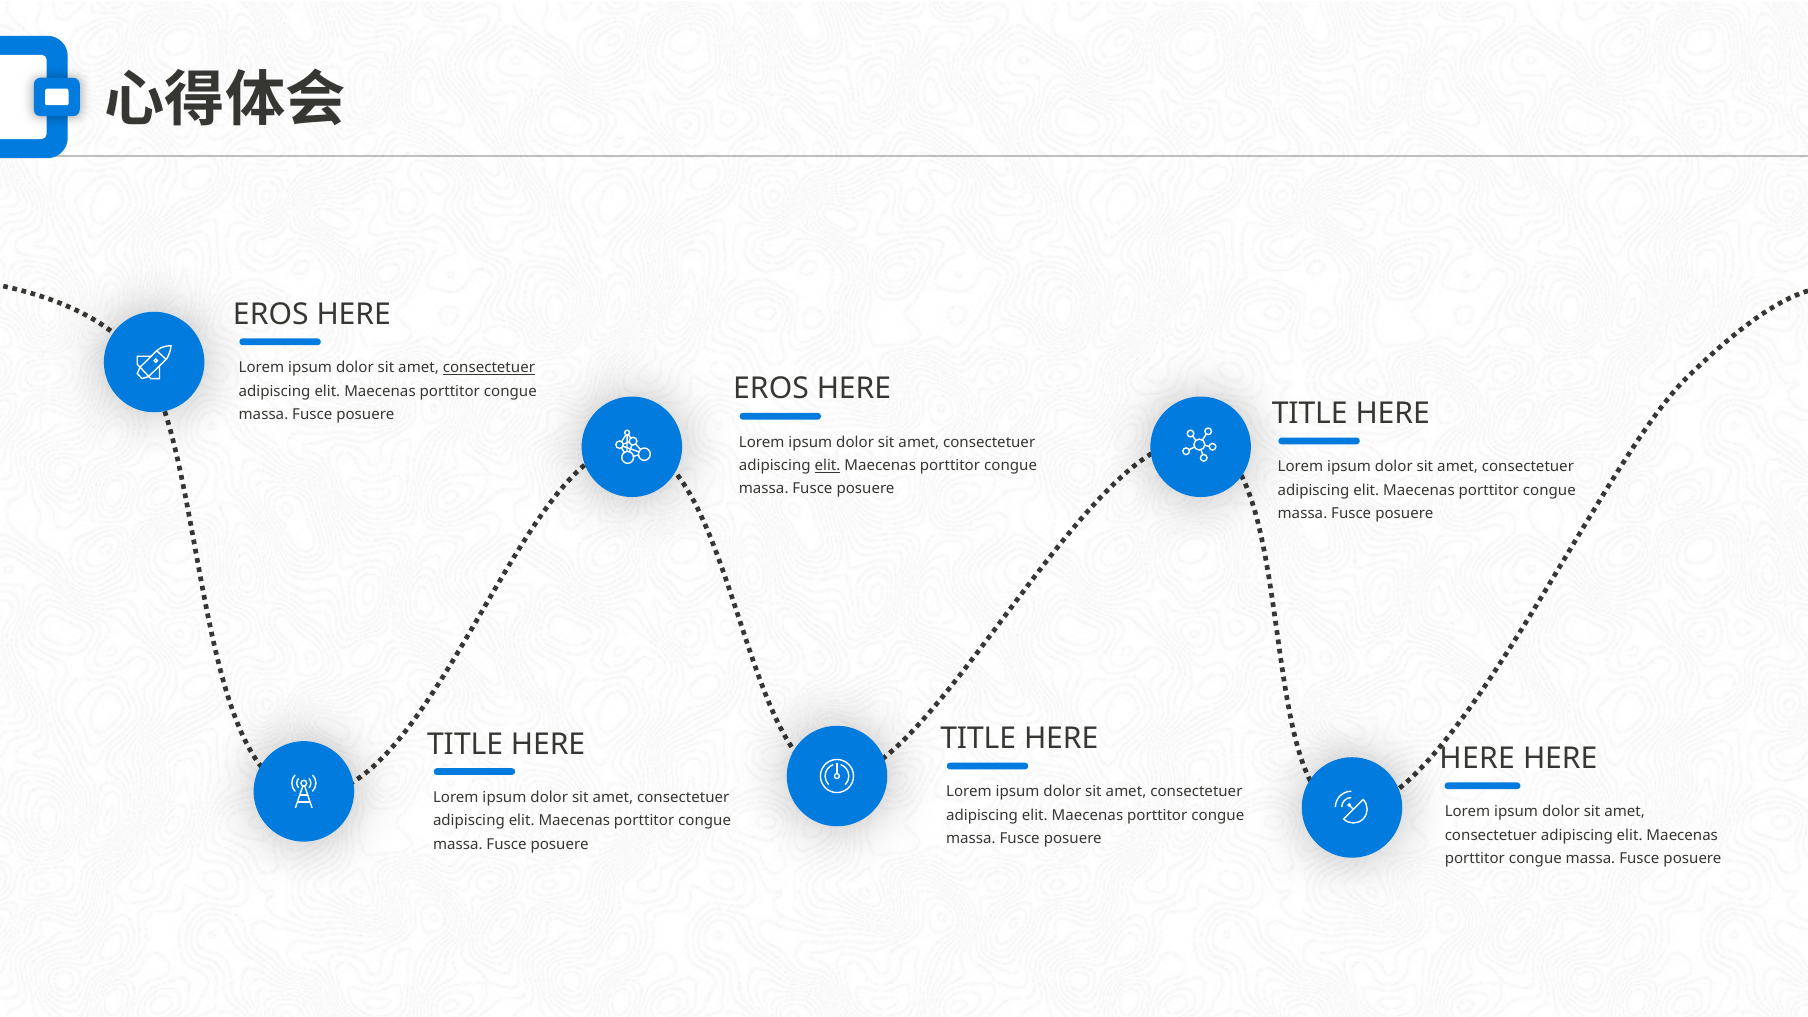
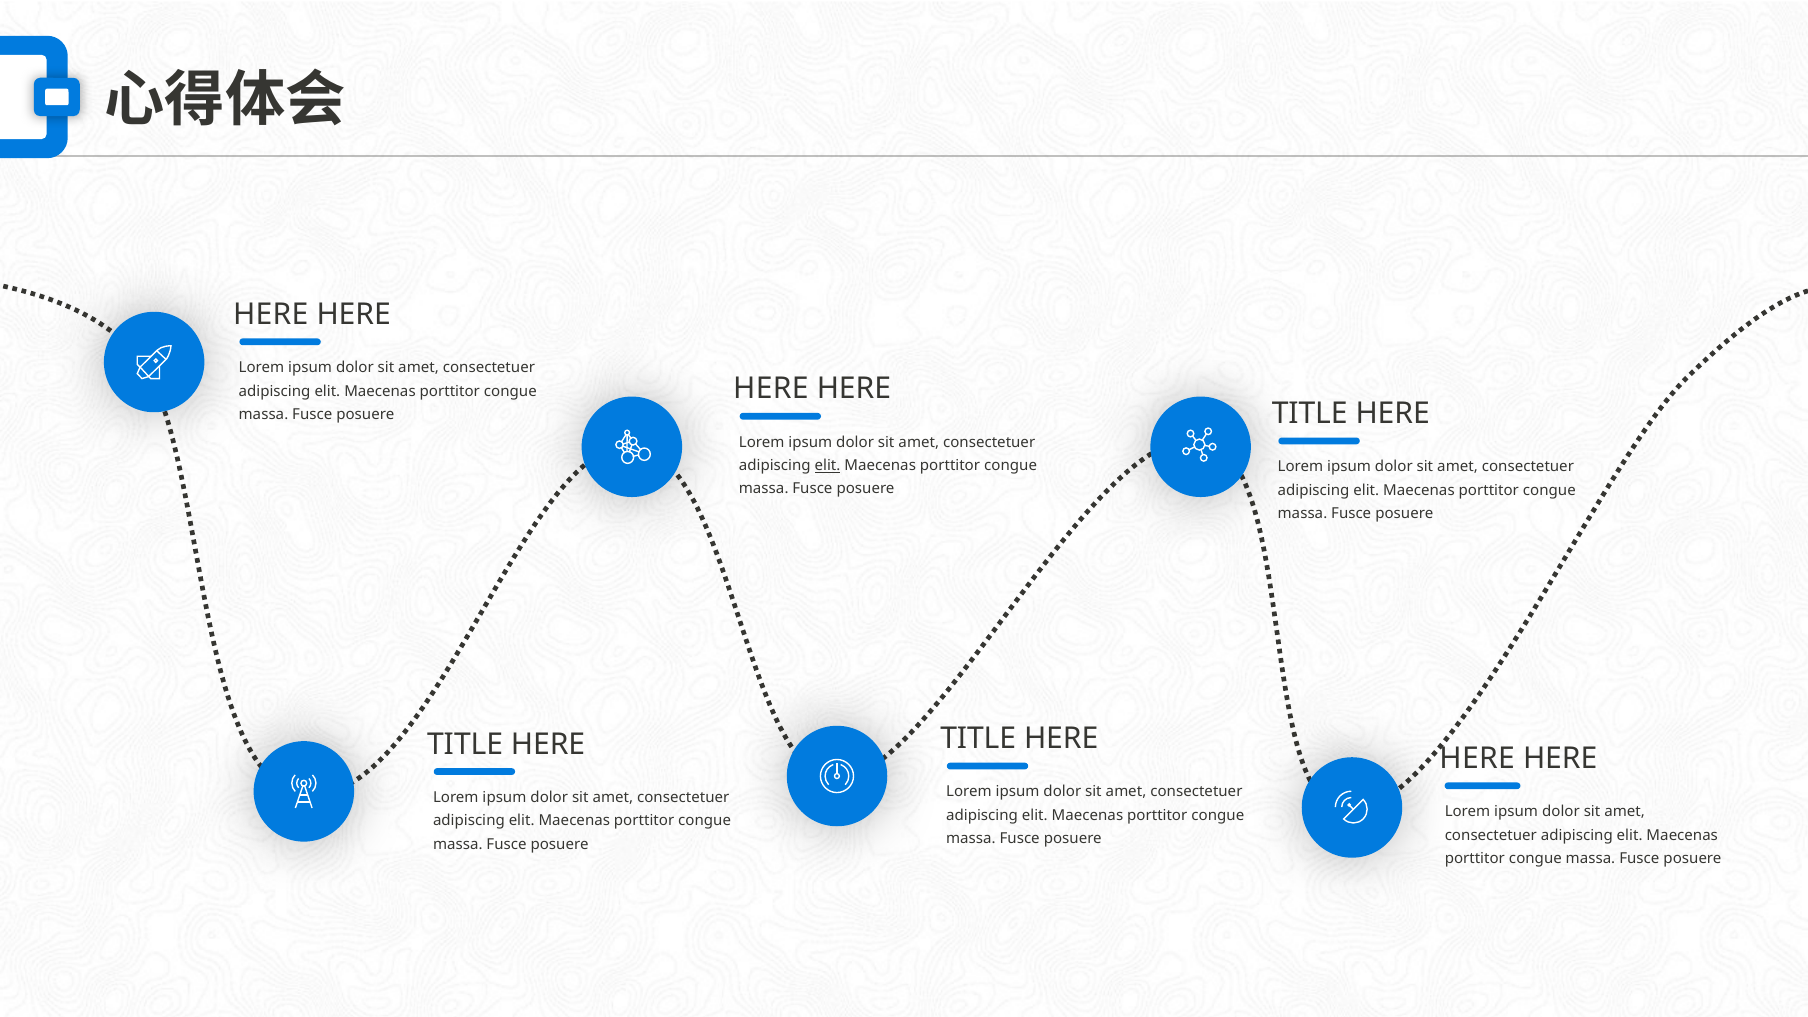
EROS: EROS -> HERE (271, 314)
consectetuer underline: present -> none (489, 368)
EROS: EROS -> HERE (771, 389)
